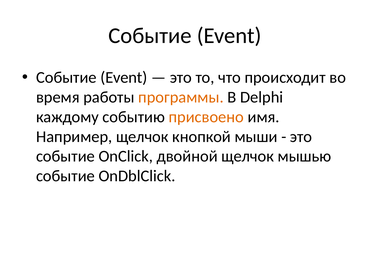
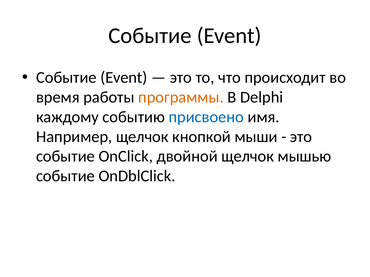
присвоено colour: orange -> blue (206, 117)
